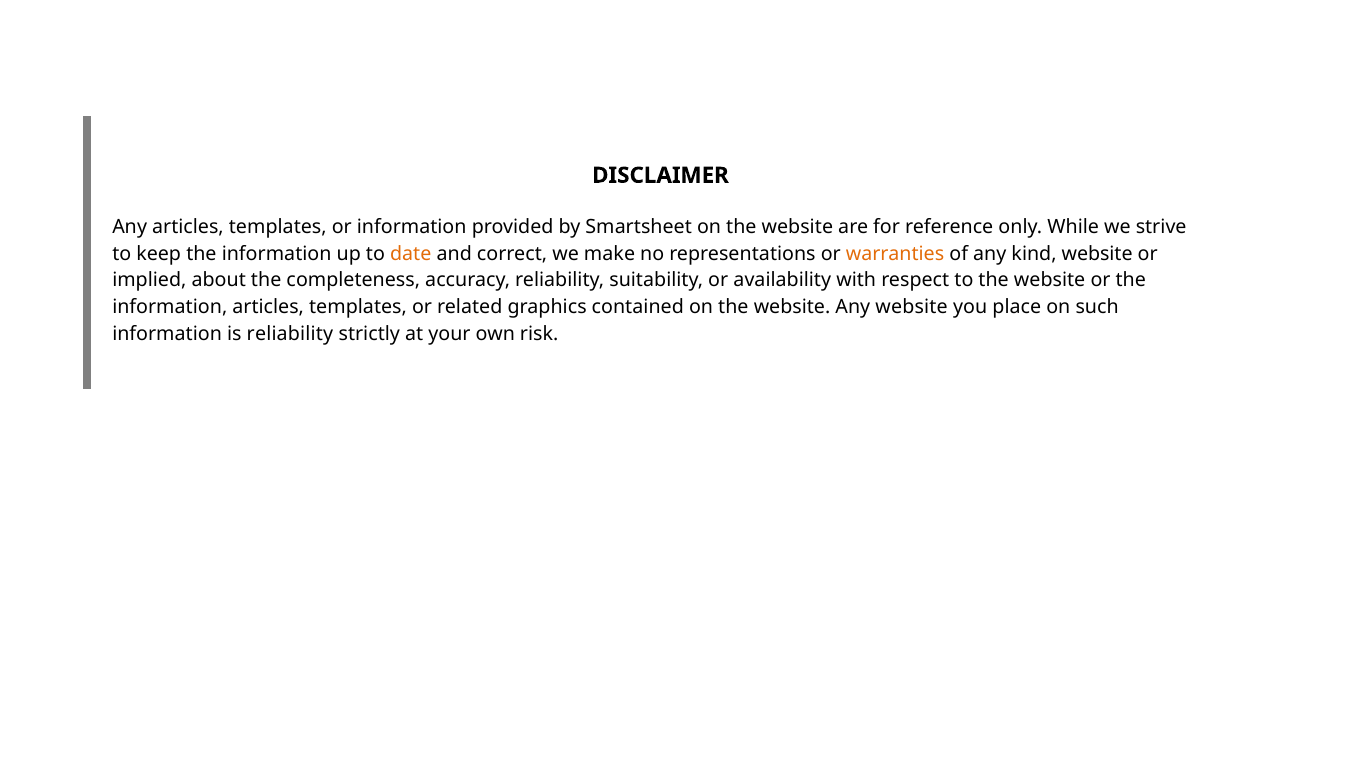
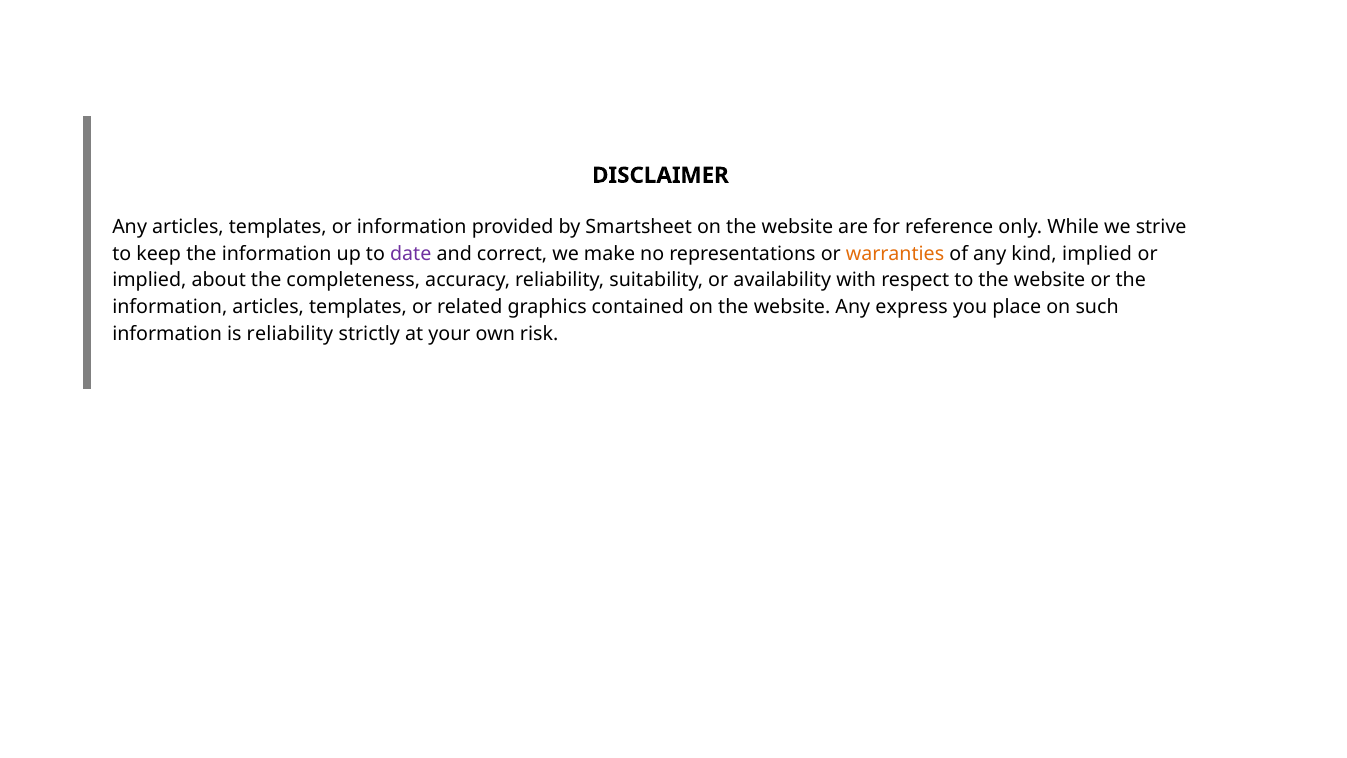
date colour: orange -> purple (411, 253)
kind website: website -> implied (1097, 253)
Any website: website -> express (912, 307)
